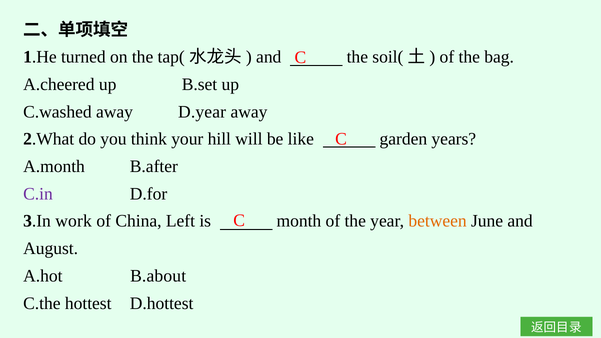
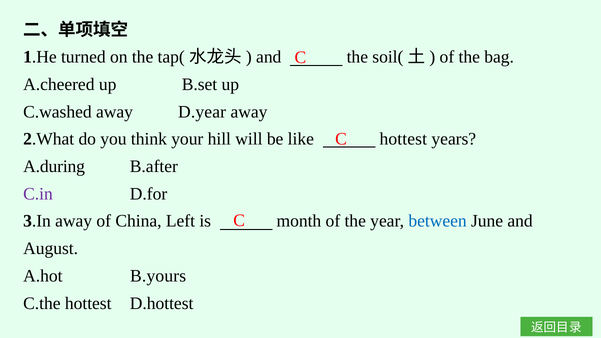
like garden: garden -> hottest (403, 139)
A.month: A.month -> A.during (54, 167)
3.In work: work -> away (74, 221)
between colour: orange -> blue (438, 221)
B.about: B.about -> B.yours (158, 276)
